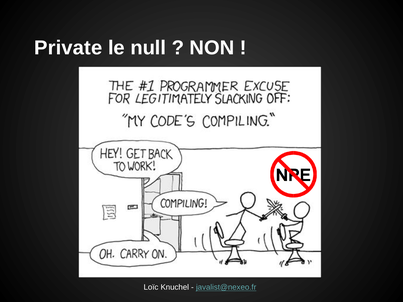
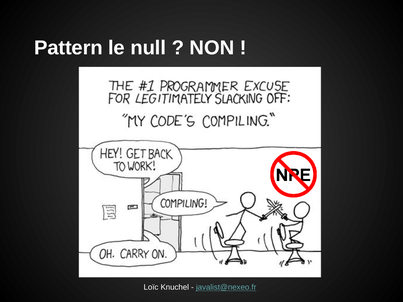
Private: Private -> Pattern (68, 48)
